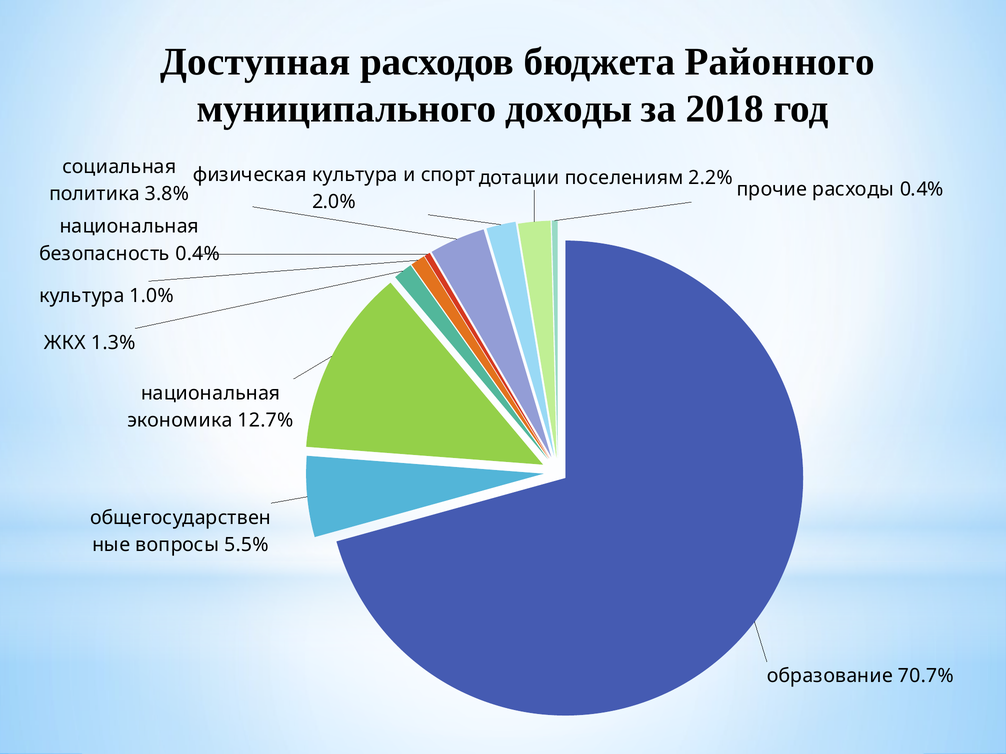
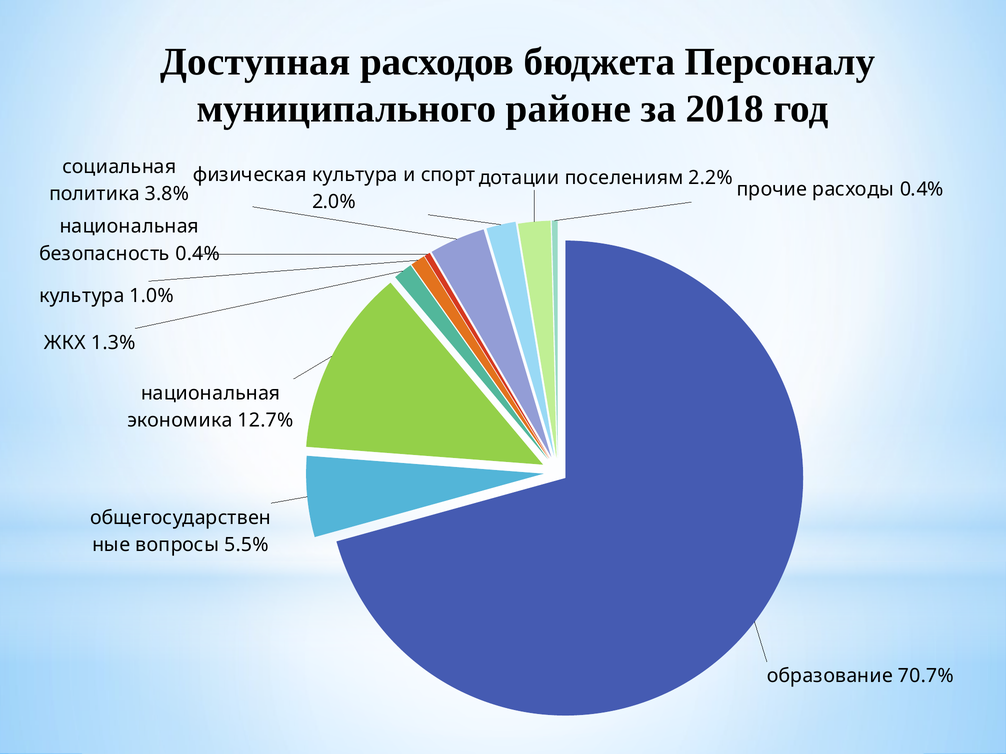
Районного: Районного -> Персоналу (780, 62)
доходы: доходы -> районе (568, 109)
